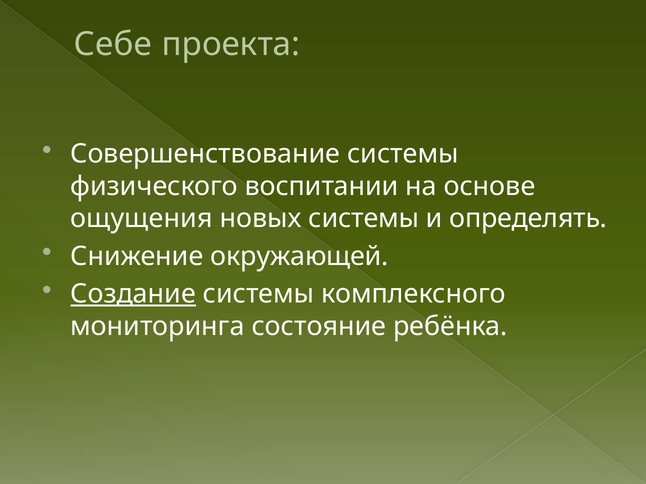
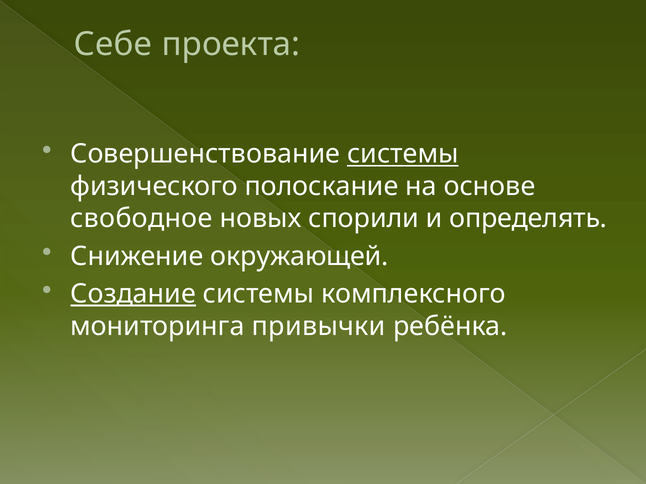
системы underline: none -> present (403, 154)
воспитании: воспитании -> полоскание (322, 187)
ощущения: ощущения -> свободное (141, 219)
новых системы: системы -> спорили (364, 219)
состояние: состояние -> привычки (319, 327)
